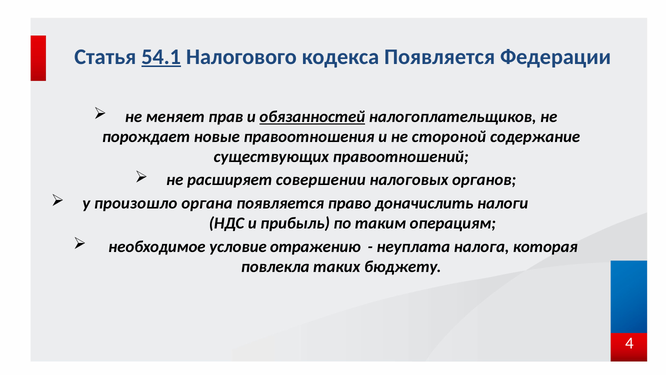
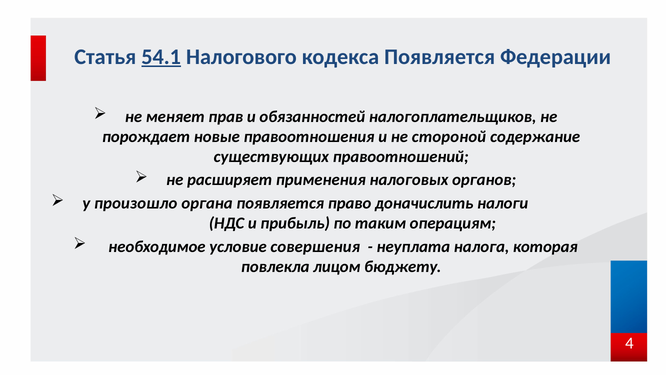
обязанностей underline: present -> none (312, 117)
совершении: совершении -> применения (321, 180)
отражению: отражению -> совершения (315, 246)
таких: таких -> лицом (337, 266)
